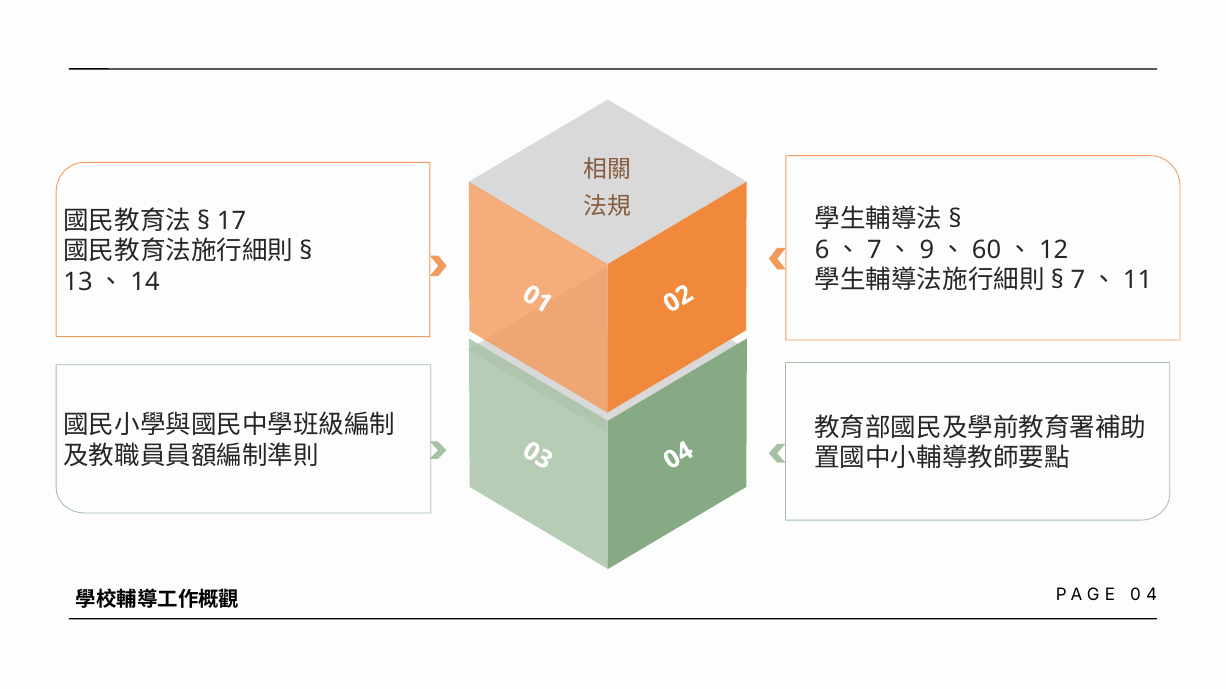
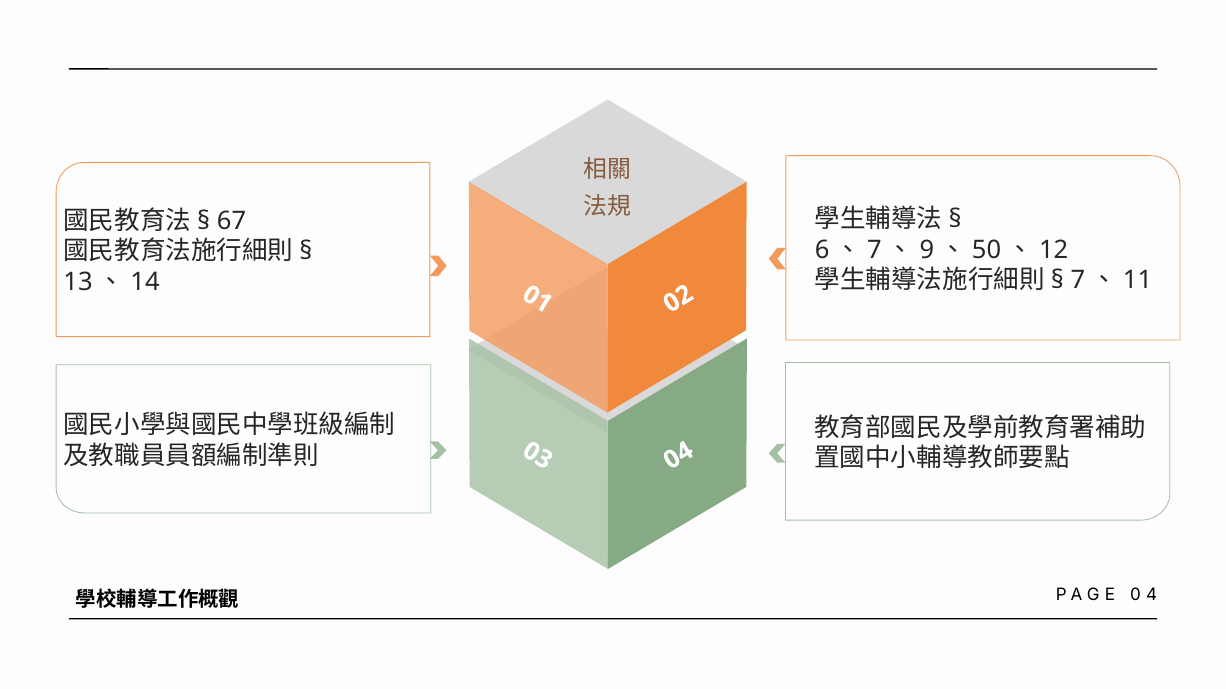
17: 17 -> 67 (232, 221)
60: 60 -> 50 (987, 250)
